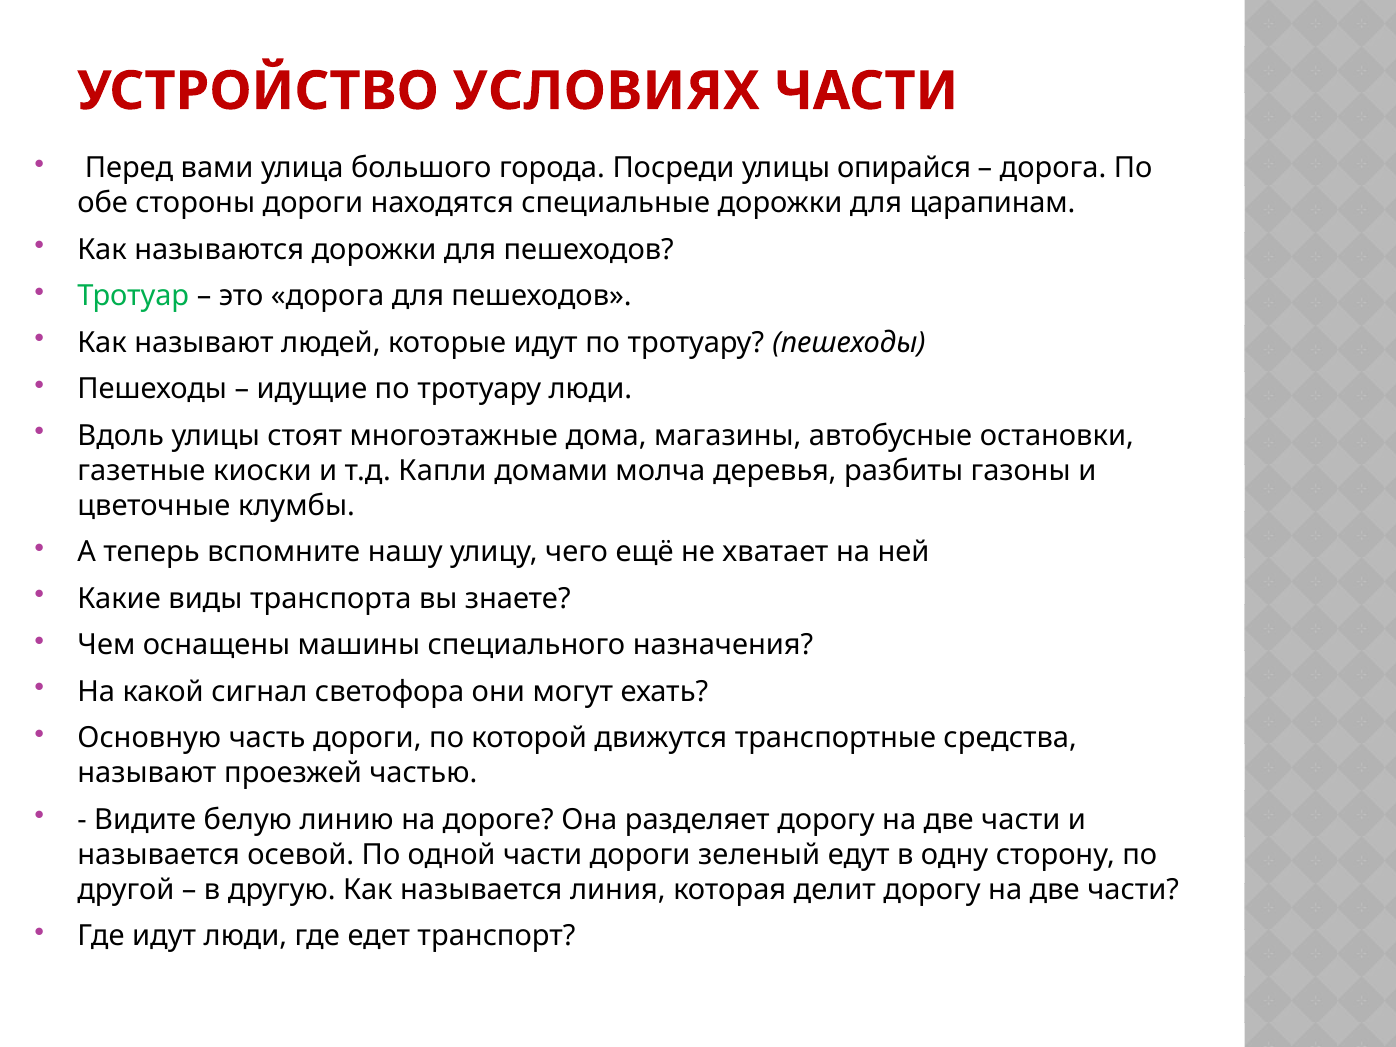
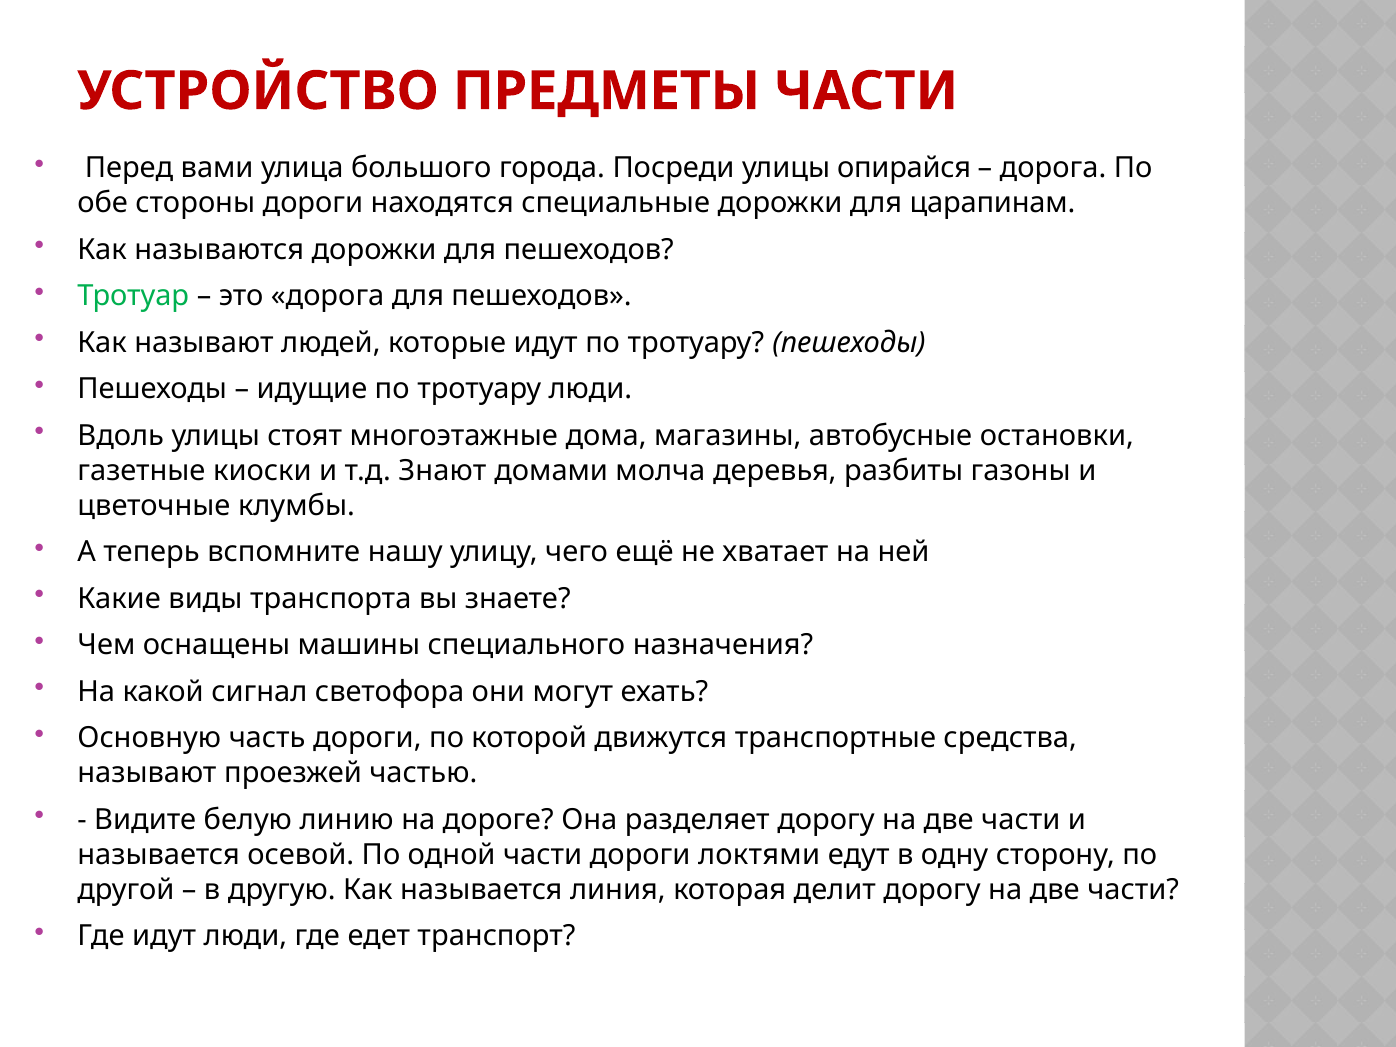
УСЛОВИЯХ: УСЛОВИЯХ -> ПРЕДМЕТЫ (606, 91)
Капли: Капли -> Знают (442, 471)
зеленый: зеленый -> локтями (759, 855)
